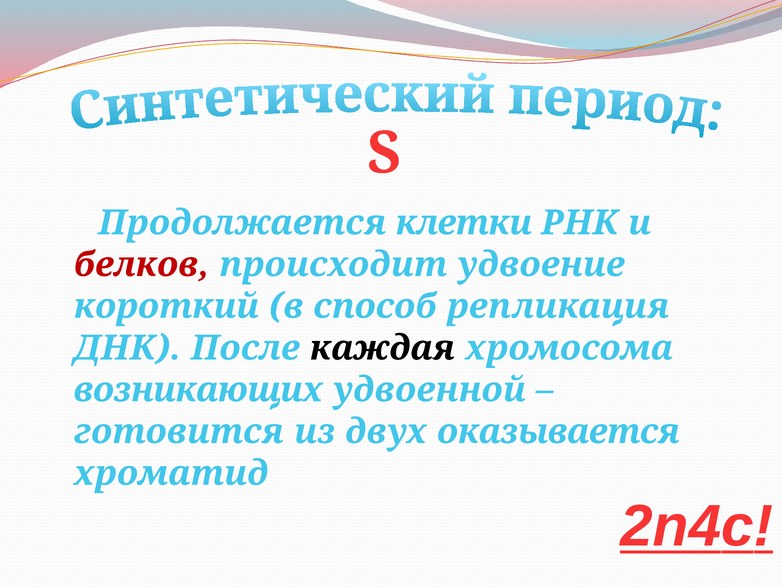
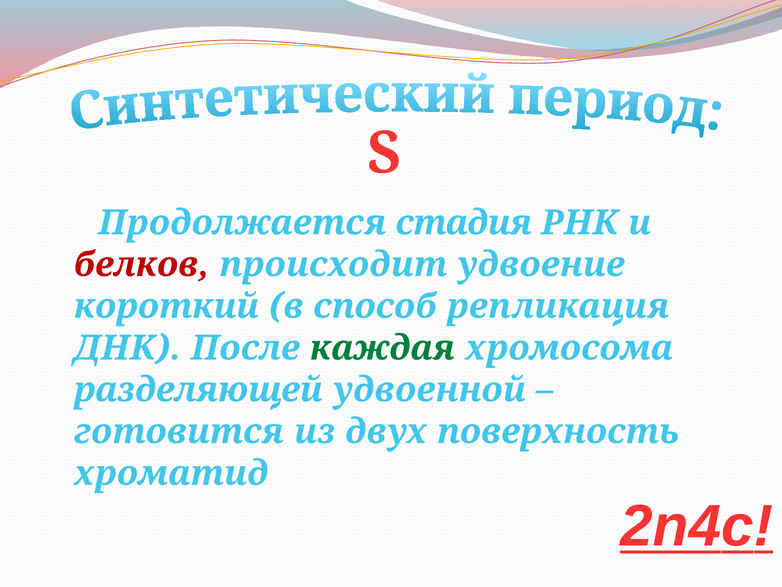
клетки: клетки -> стадия (464, 223)
каждая colour: black -> green (382, 348)
возникающих: возникающих -> разделяющей (198, 390)
оказывается: оказывается -> поверхность (558, 431)
